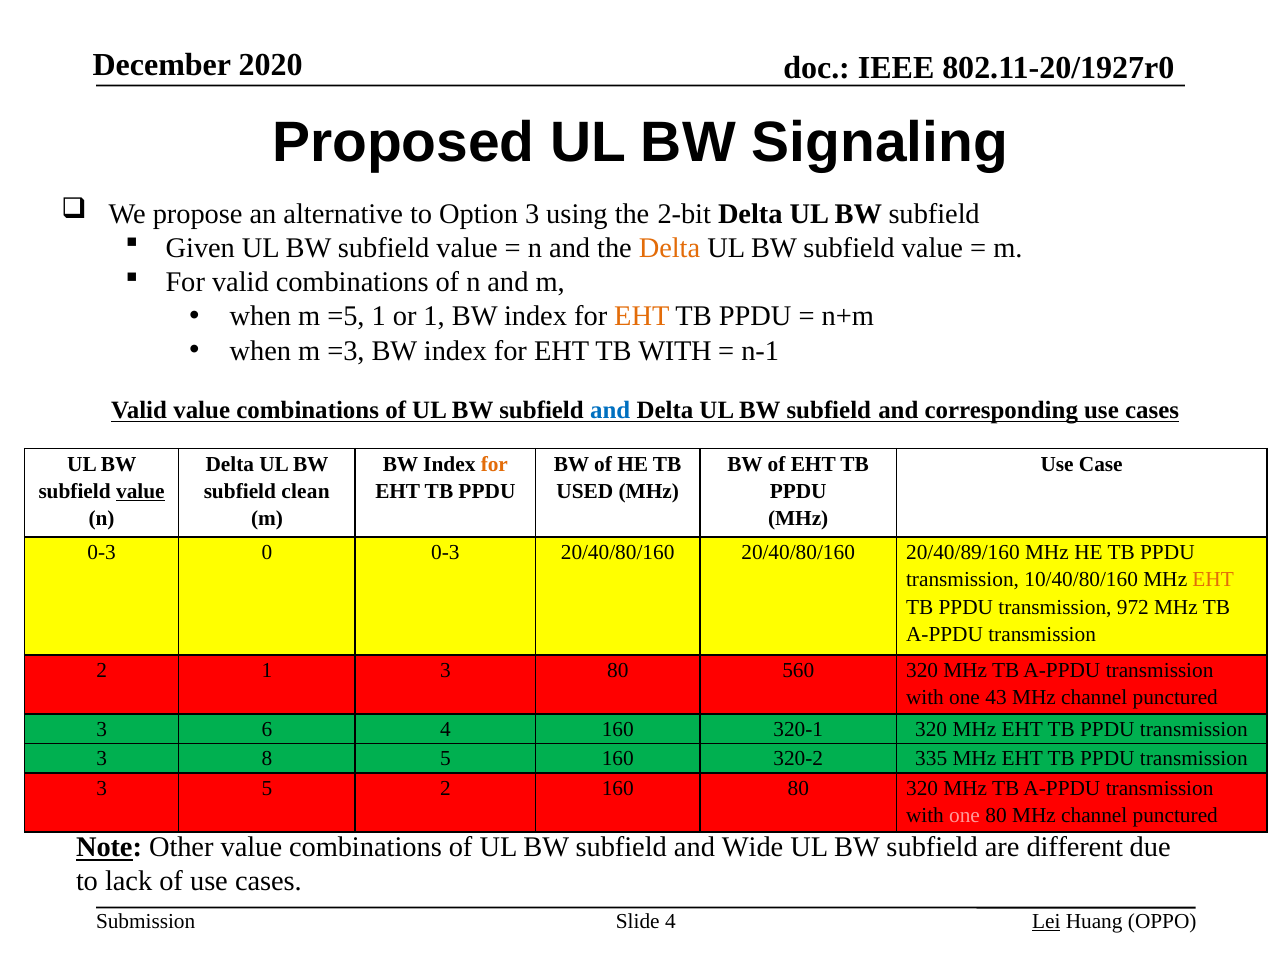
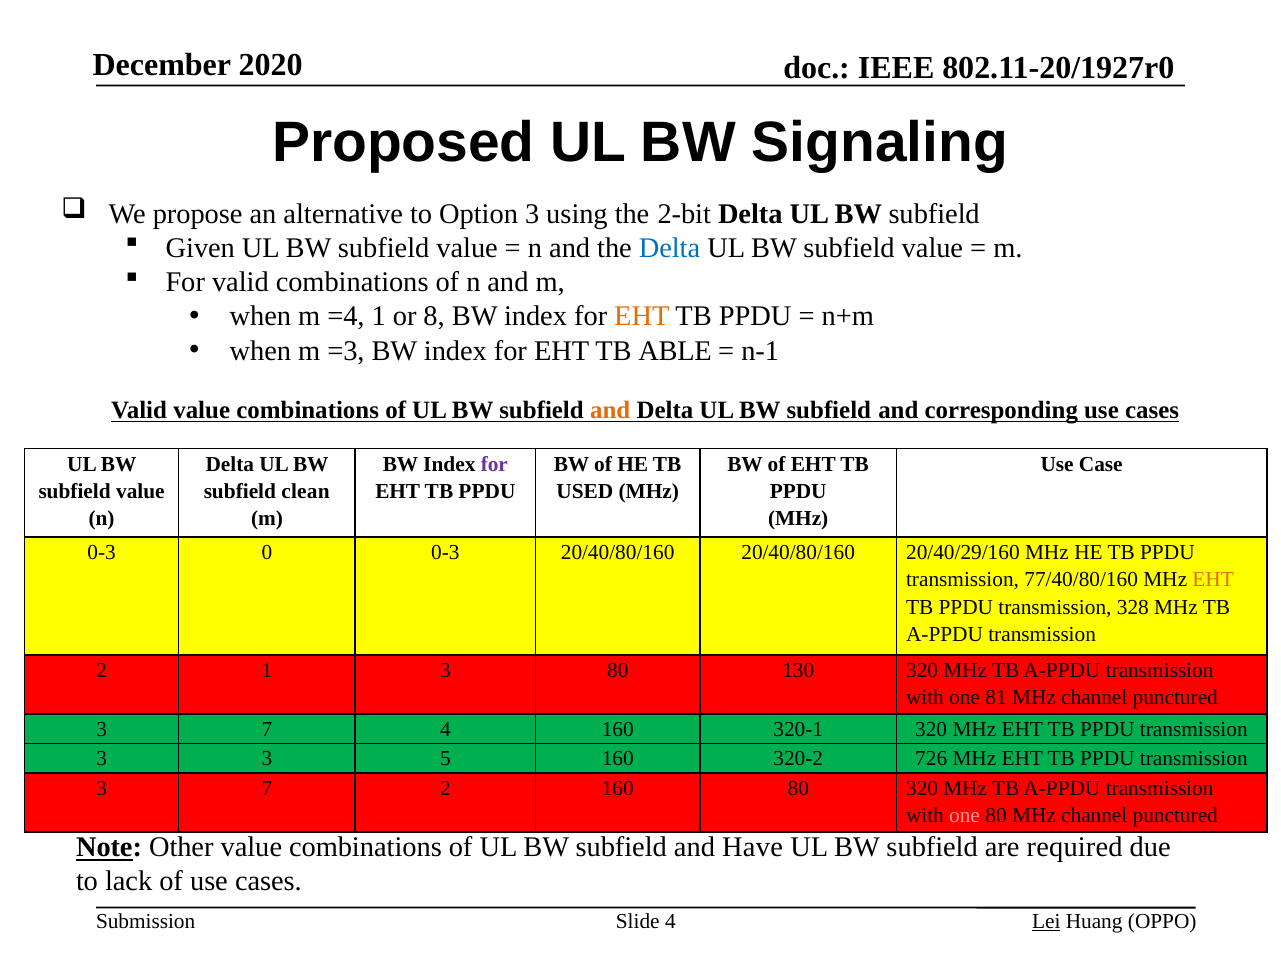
Delta colour: orange -> blue (669, 248)
=5: =5 -> =4 (346, 316)
or 1: 1 -> 8 (434, 316)
TB WITH: WITH -> ABLE (675, 351)
and colour: blue -> orange (610, 411)
for colour: orange -> purple (494, 464)
value underline: present -> none (140, 491)
20/40/89/160: 20/40/89/160 -> 20/40/29/160 (963, 552)
10/40/80/160: 10/40/80/160 -> 77/40/80/160 (1081, 580)
972: 972 -> 328 (1133, 607)
560: 560 -> 130 (798, 670)
43: 43 -> 81 (996, 698)
6: 6 -> 7 (267, 729)
3 8: 8 -> 3 (267, 759)
335: 335 -> 726 (931, 759)
5: 5 -> 7 (267, 788)
Wide: Wide -> Have (752, 847)
different: different -> required (1075, 847)
